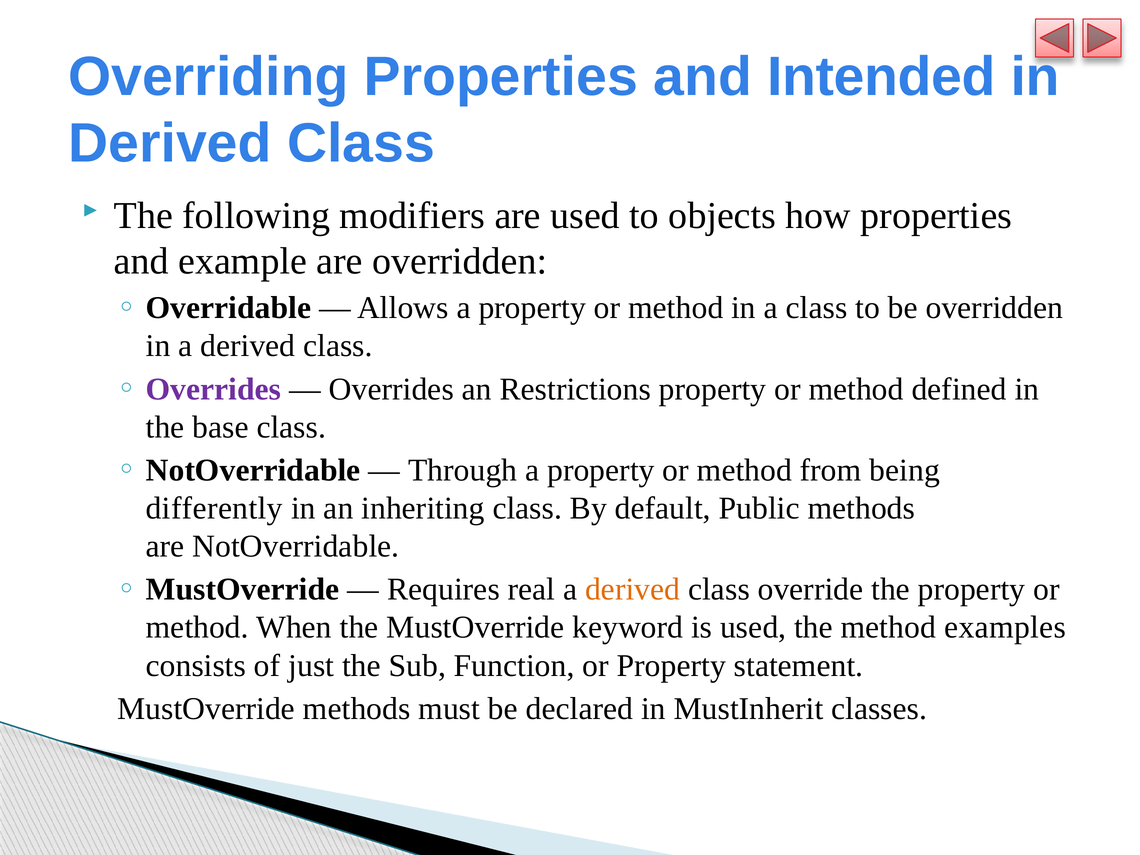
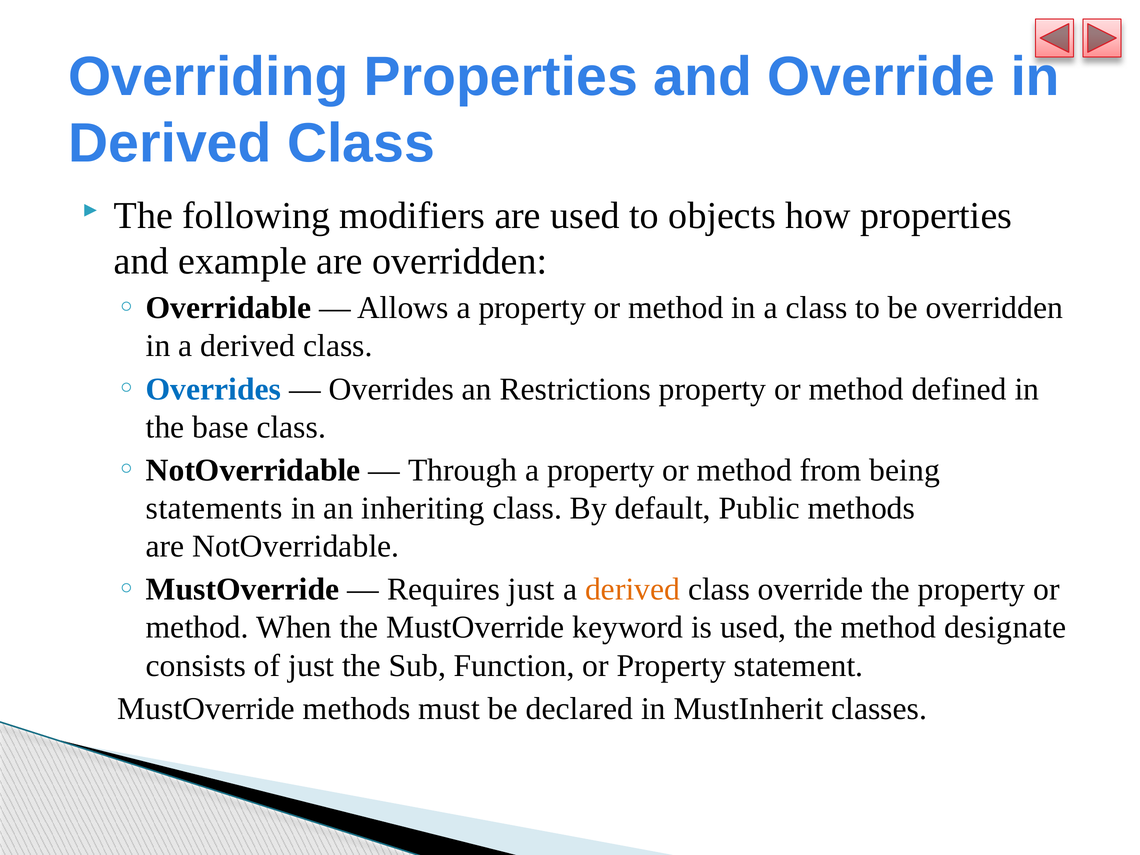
and Intended: Intended -> Override (881, 77)
Overrides colour: purple -> blue (214, 389)
differently: differently -> statements (214, 508)
Requires real: real -> just (531, 590)
examples: examples -> designate (1005, 628)
